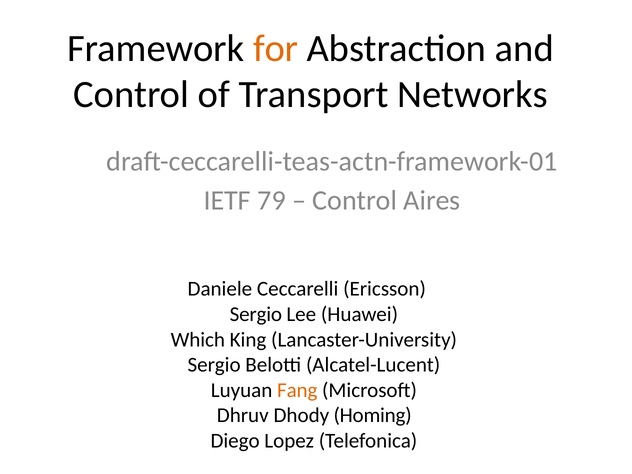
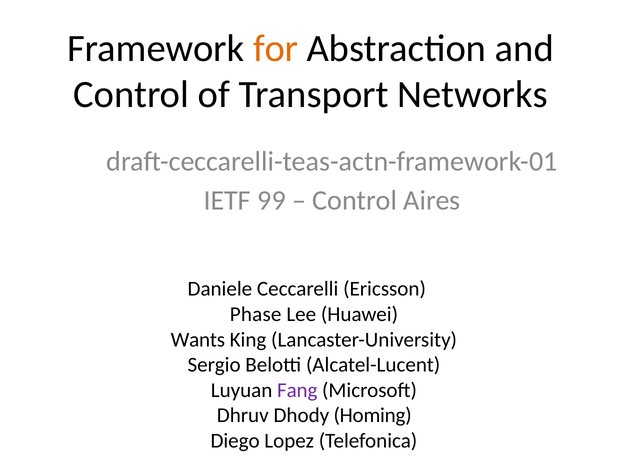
79: 79 -> 99 (272, 201)
Sergio: Sergio -> Phase (256, 314)
Which: Which -> Wants (198, 340)
Fang colour: orange -> purple (297, 390)
